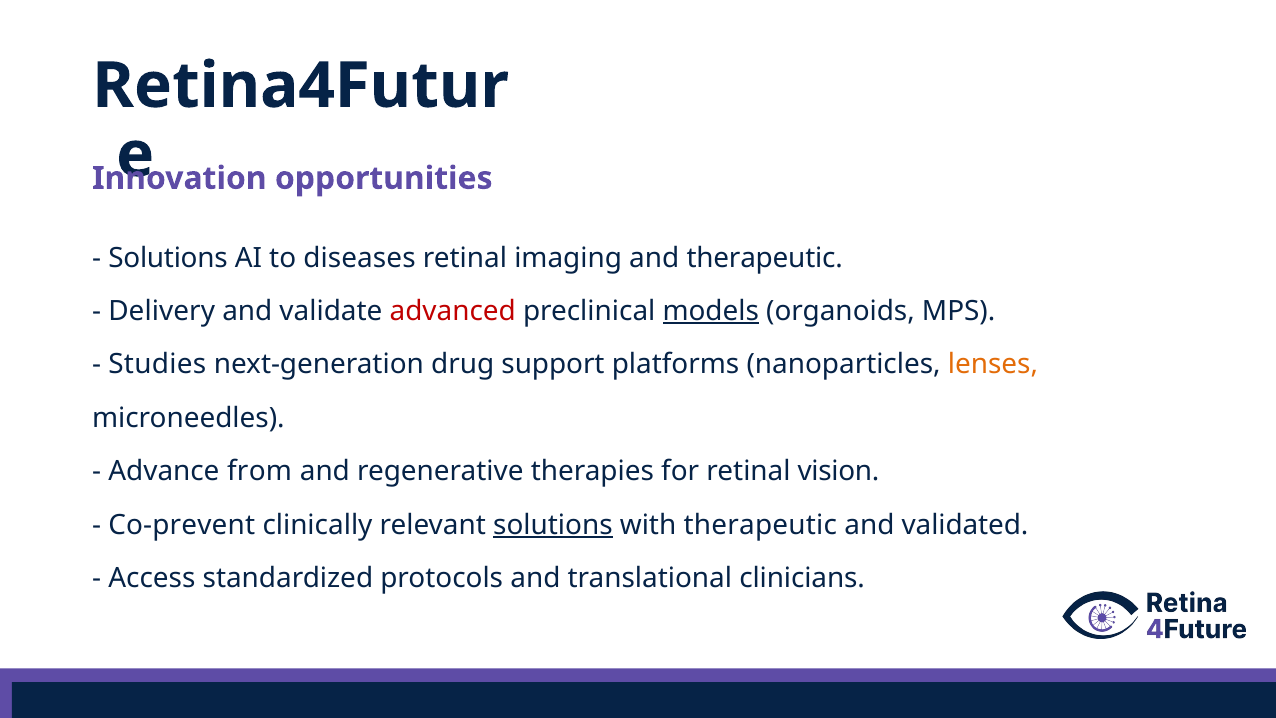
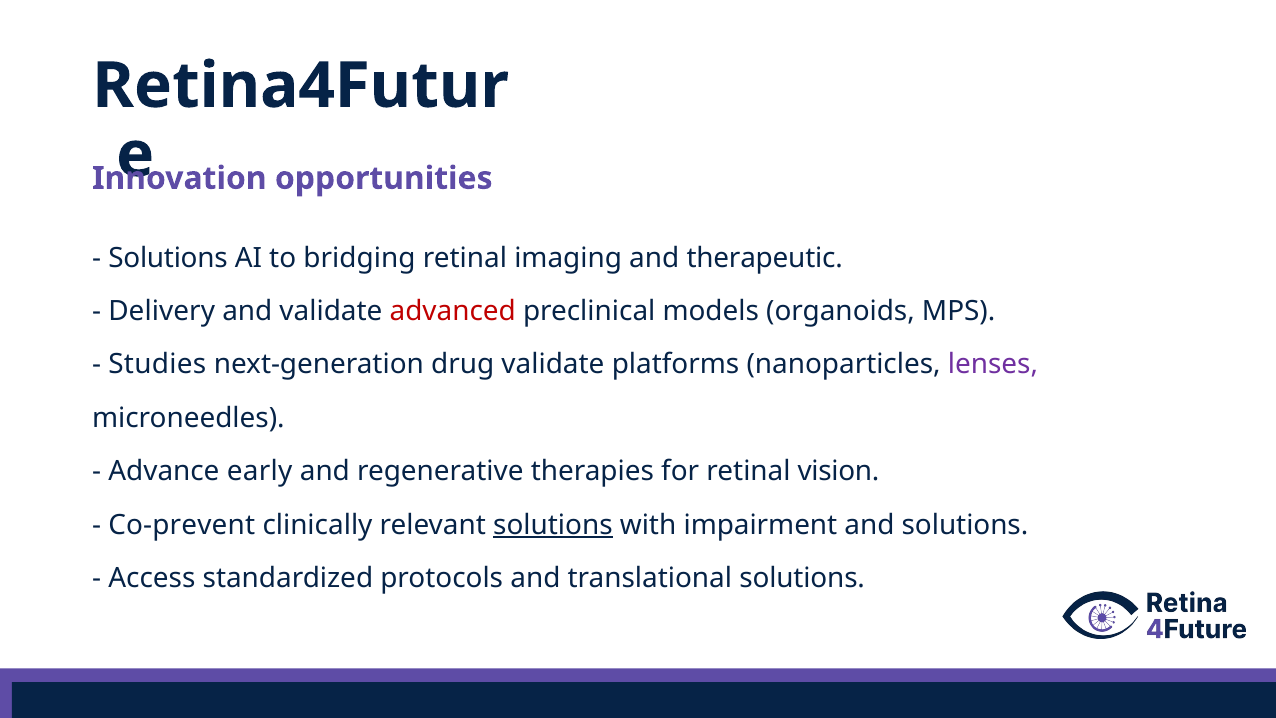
diseases: diseases -> bridging (360, 258)
models underline: present -> none (711, 311)
drug support: support -> validate (553, 365)
lenses colour: orange -> purple (993, 365)
from: from -> early (260, 471)
with therapeutic: therapeutic -> impairment (760, 525)
and validated: validated -> solutions (965, 525)
translational clinicians: clinicians -> solutions (802, 578)
